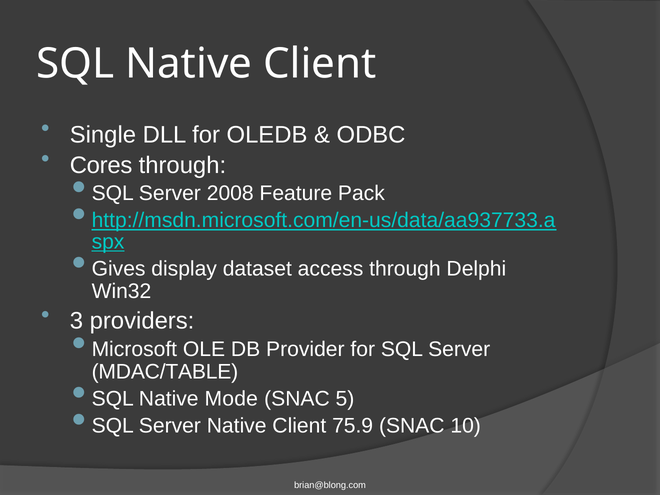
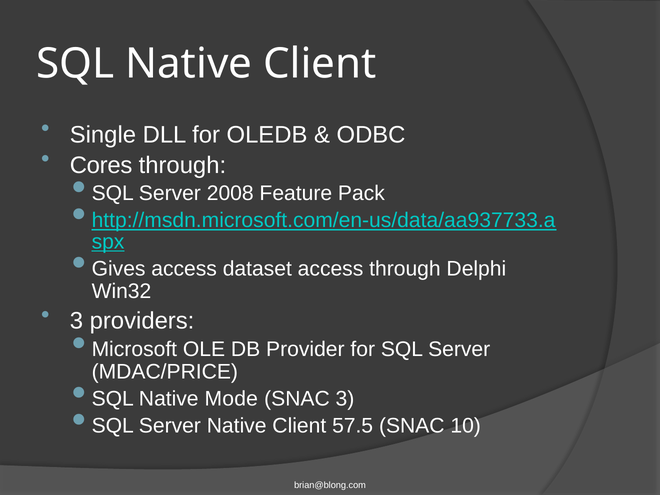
Gives display: display -> access (184, 269)
MDAC/TABLE: MDAC/TABLE -> MDAC/PRICE (165, 372)
SNAC 5: 5 -> 3 (345, 399)
75.9: 75.9 -> 57.5 (353, 426)
